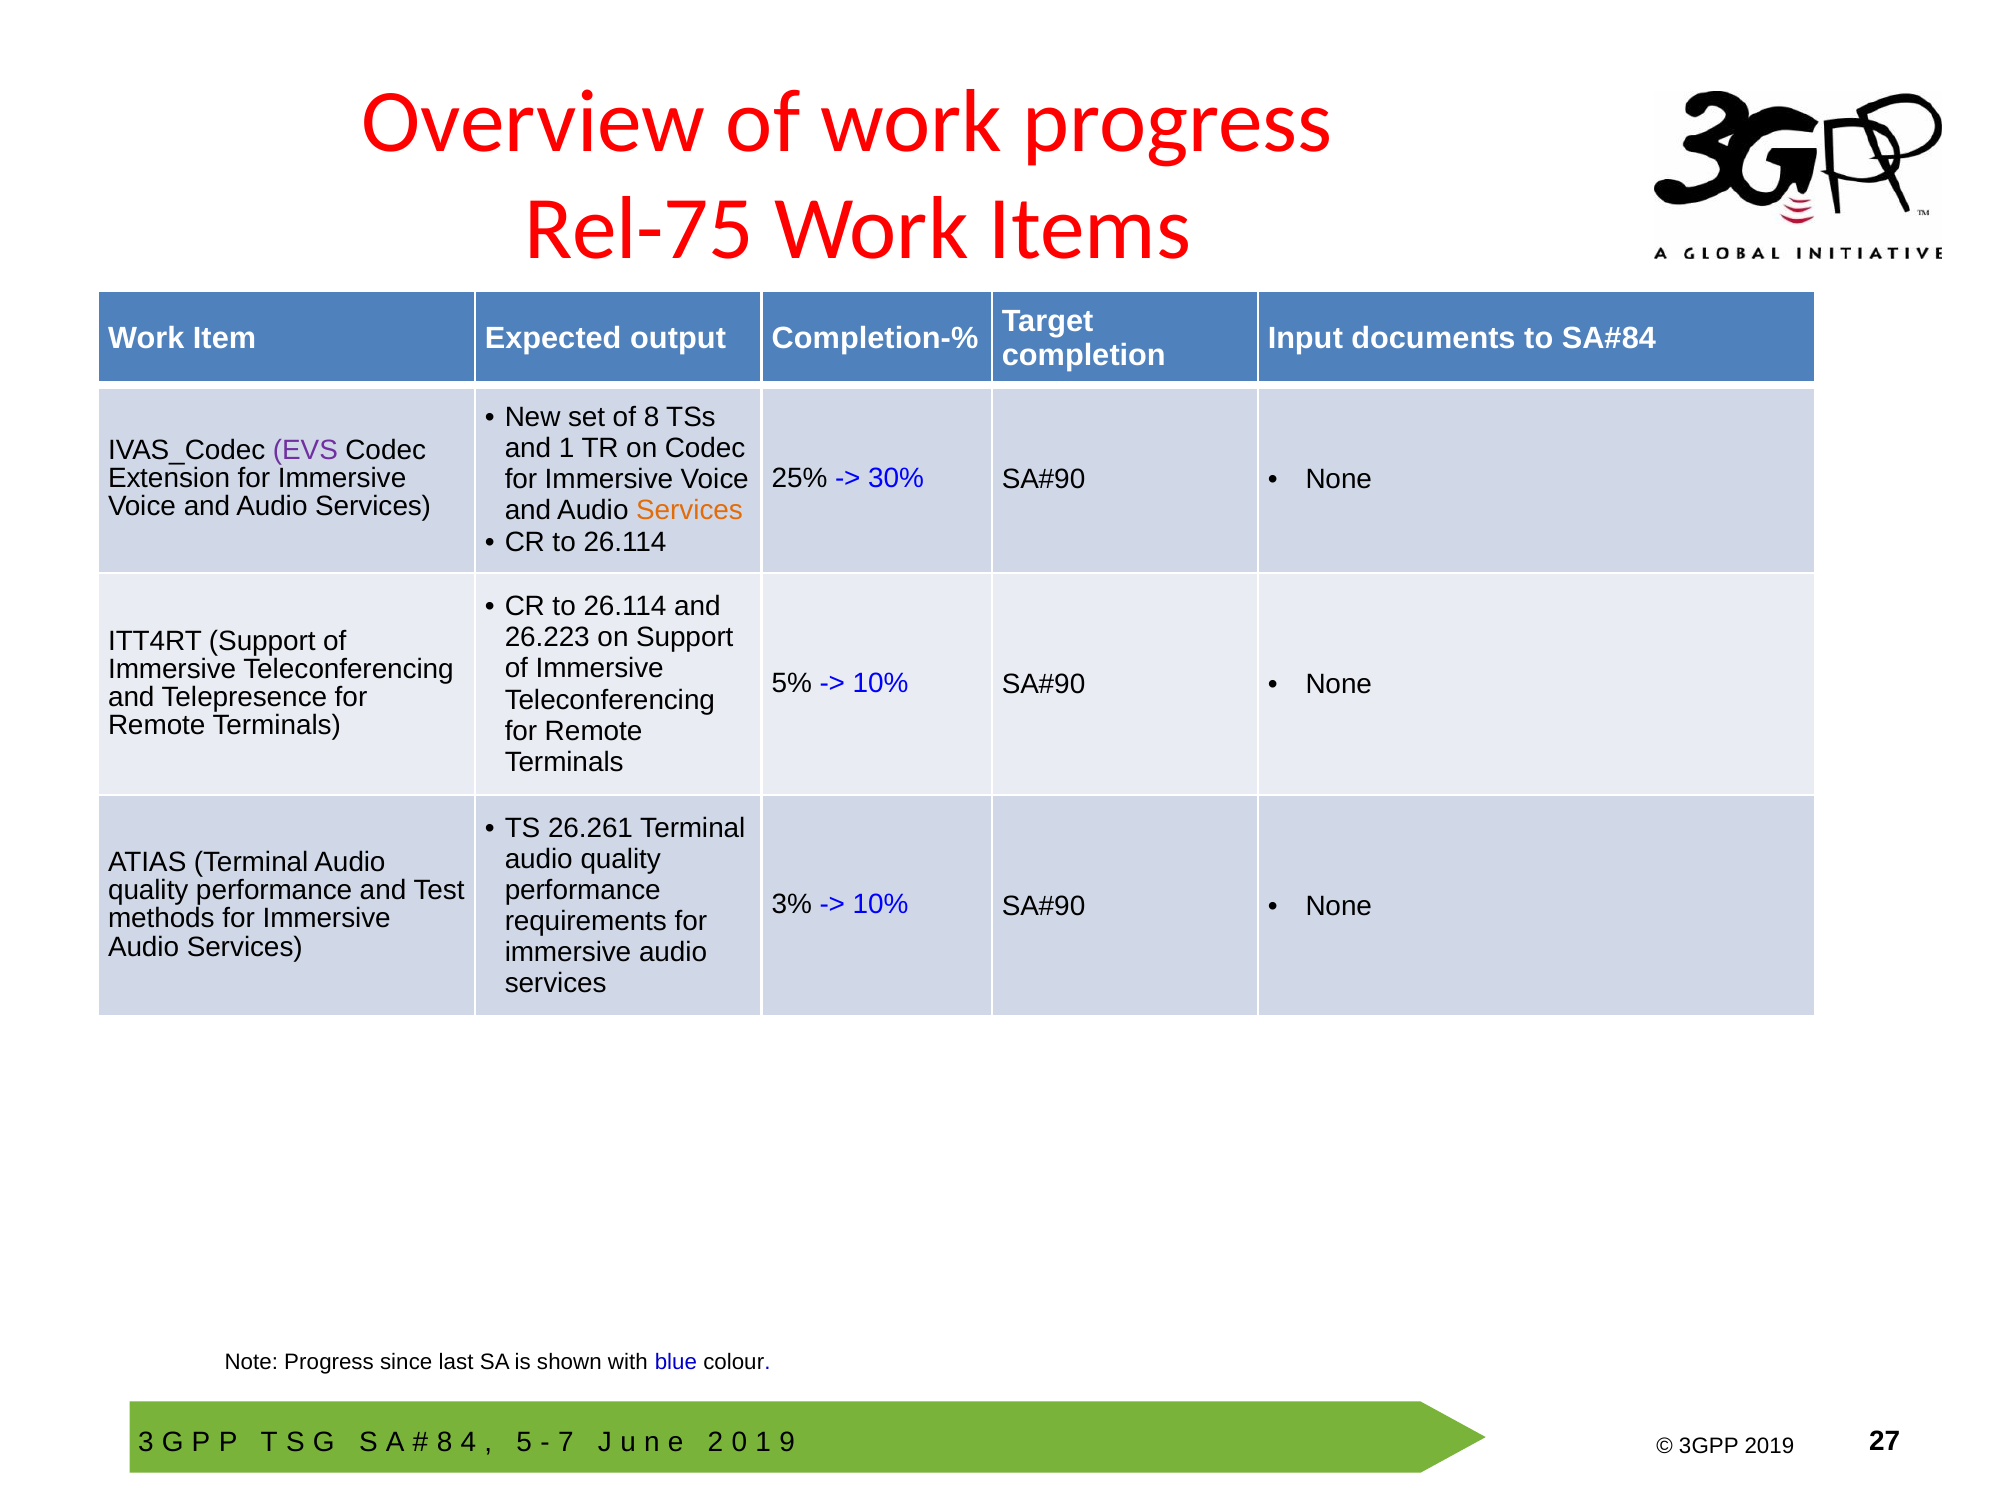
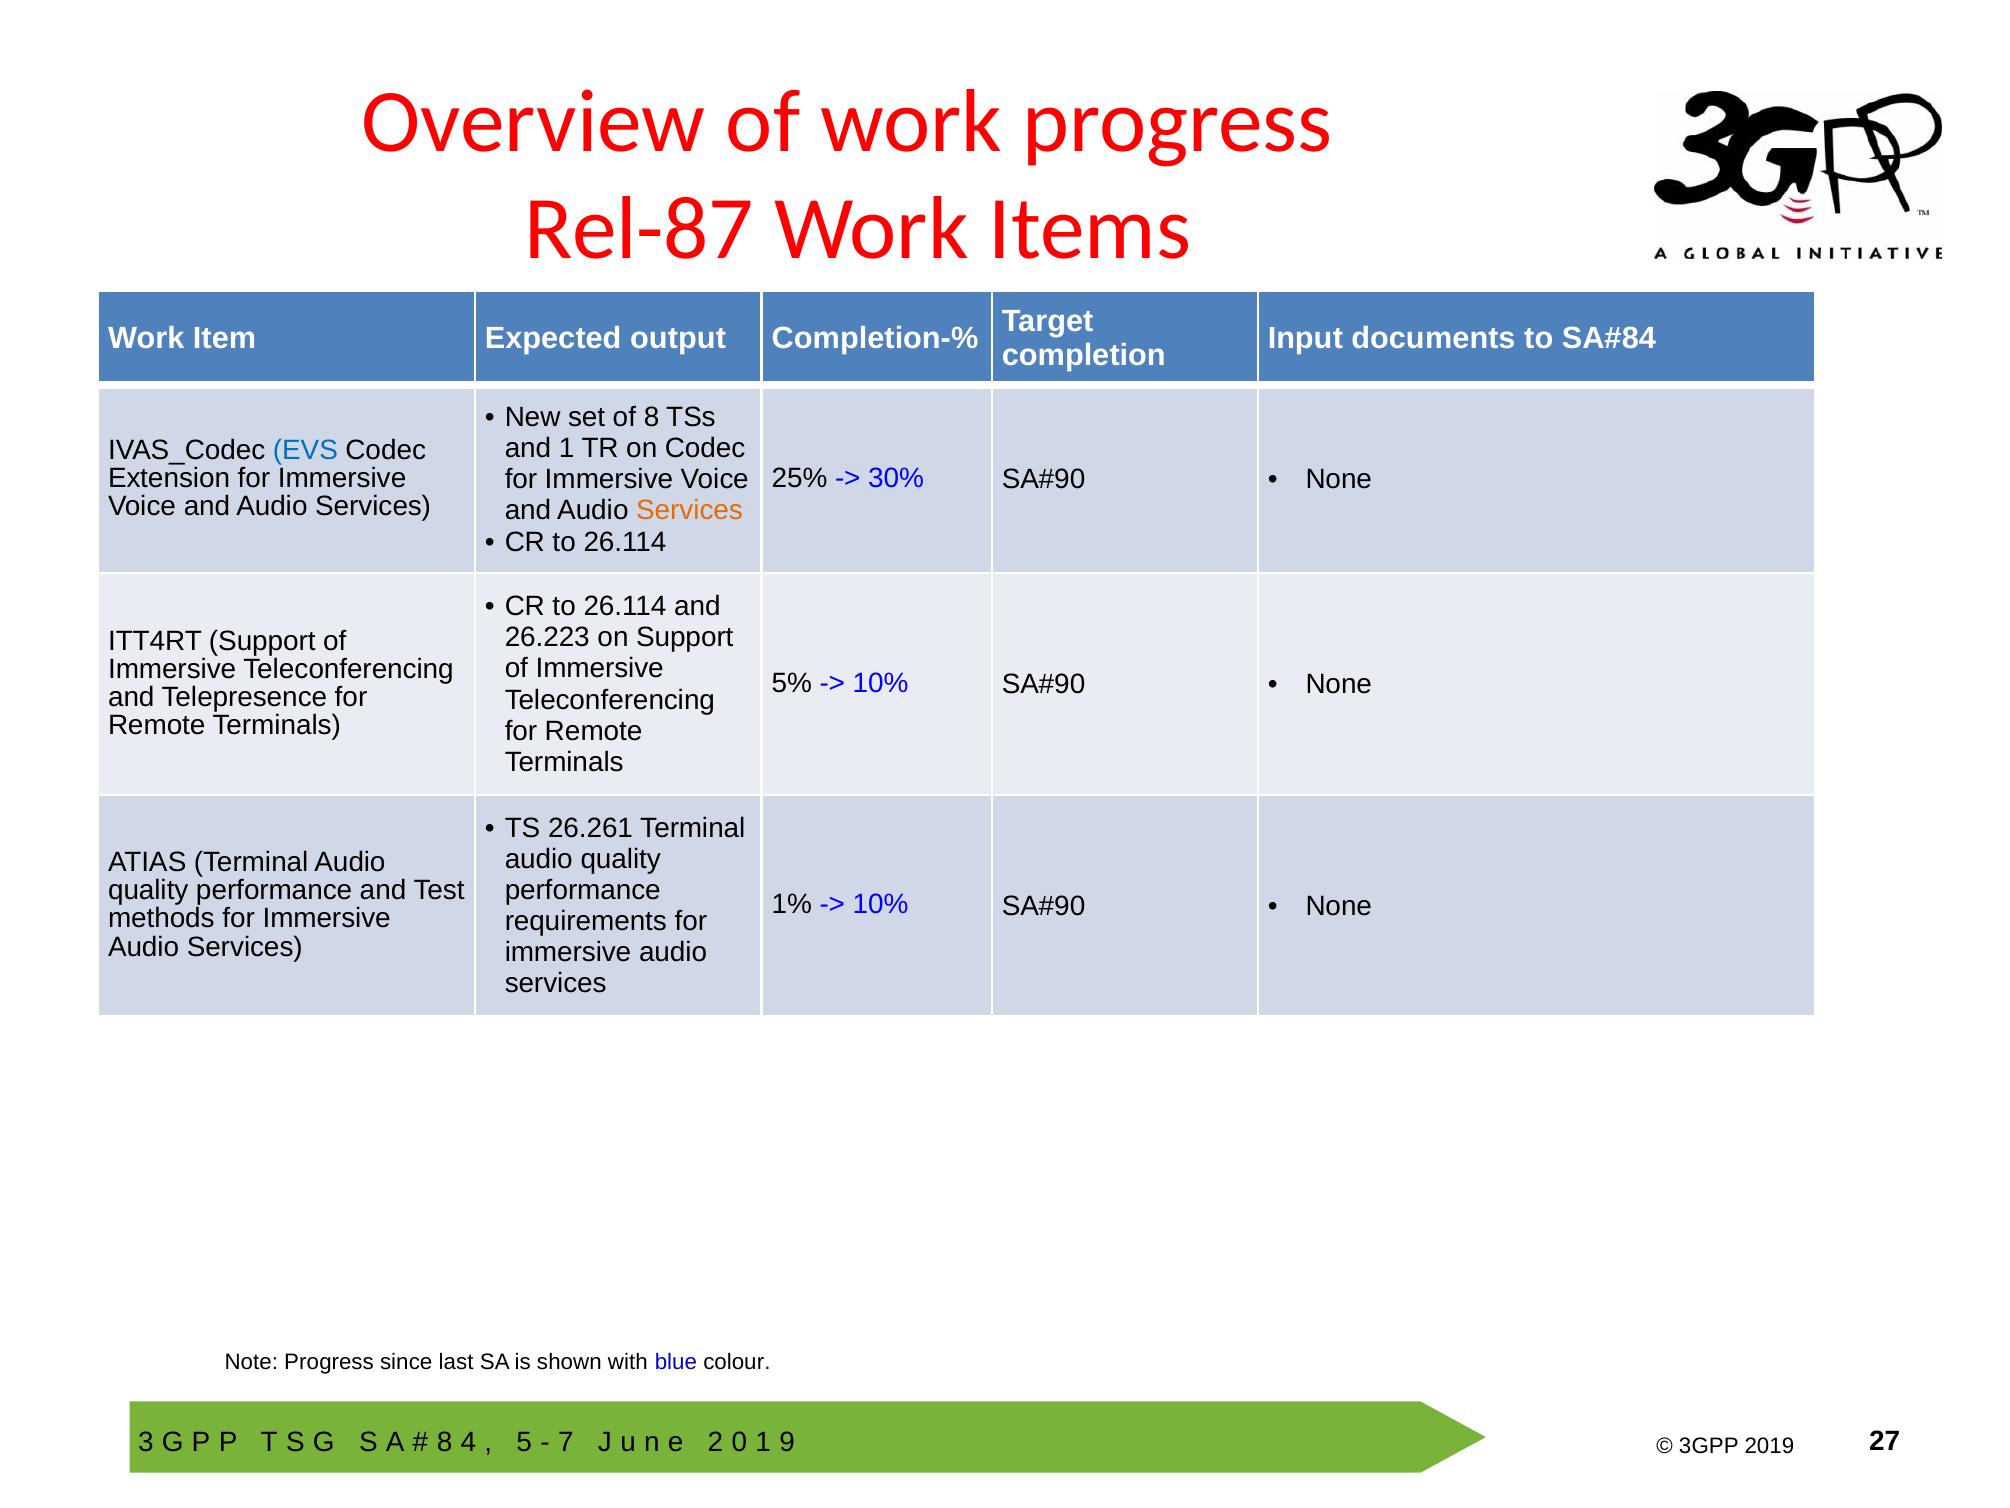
Rel-75: Rel-75 -> Rel-87 (639, 229)
EVS colour: purple -> blue (305, 450)
3%: 3% -> 1% (792, 904)
